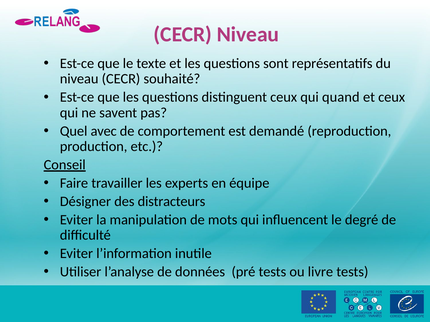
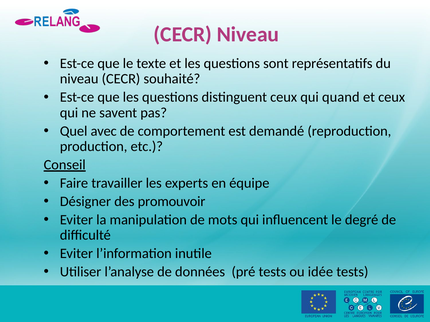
distracteurs: distracteurs -> promouvoir (172, 202)
livre: livre -> idée (320, 272)
